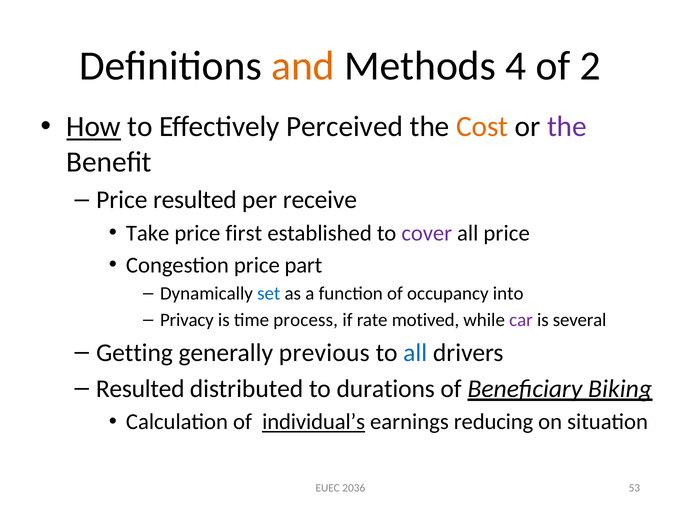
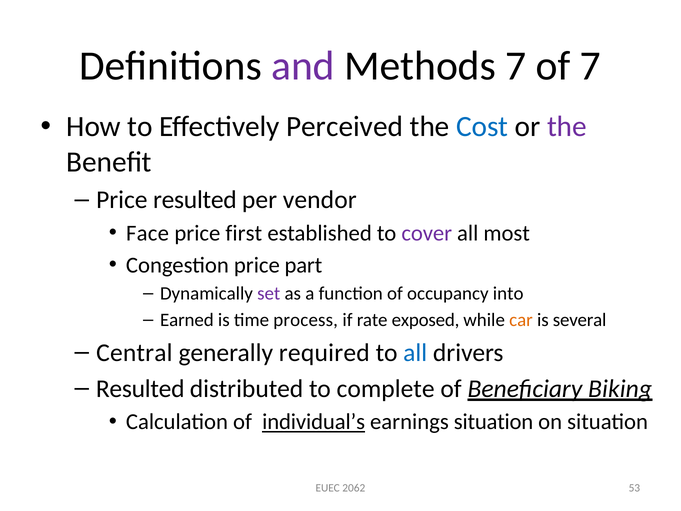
and colour: orange -> purple (303, 66)
Methods 4: 4 -> 7 (516, 66)
of 2: 2 -> 7 (590, 66)
How underline: present -> none (94, 127)
Cost colour: orange -> blue (482, 127)
receive: receive -> vendor (320, 200)
Take: Take -> Face (148, 233)
all price: price -> most (507, 233)
set colour: blue -> purple (269, 293)
Privacy: Privacy -> Earned (187, 320)
motived: motived -> exposed (426, 320)
car colour: purple -> orange (521, 320)
Getting: Getting -> Central (134, 352)
previous: previous -> required (324, 352)
durations: durations -> complete (386, 388)
earnings reducing: reducing -> situation (494, 422)
2036: 2036 -> 2062 (354, 488)
